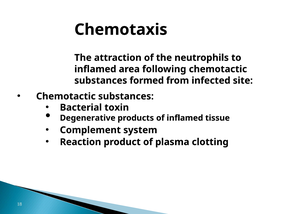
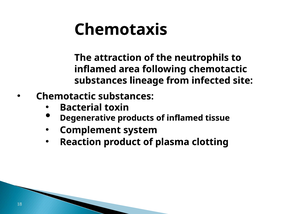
formed: formed -> lineage (147, 80)
